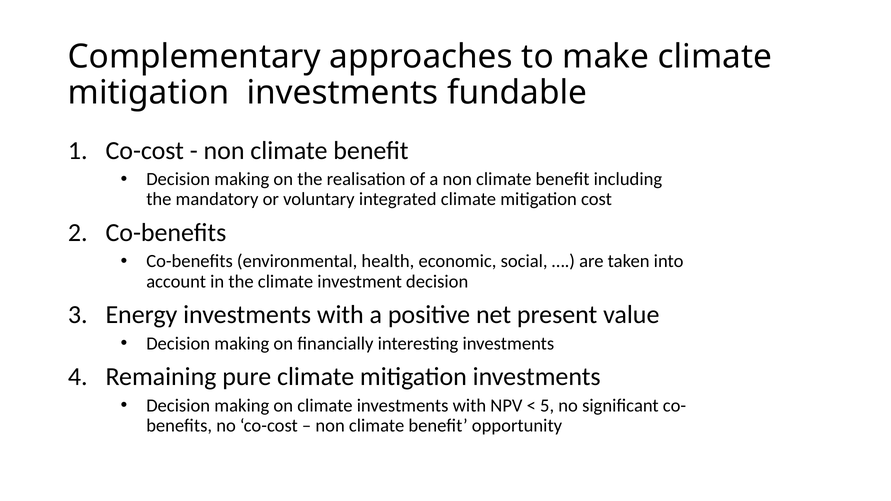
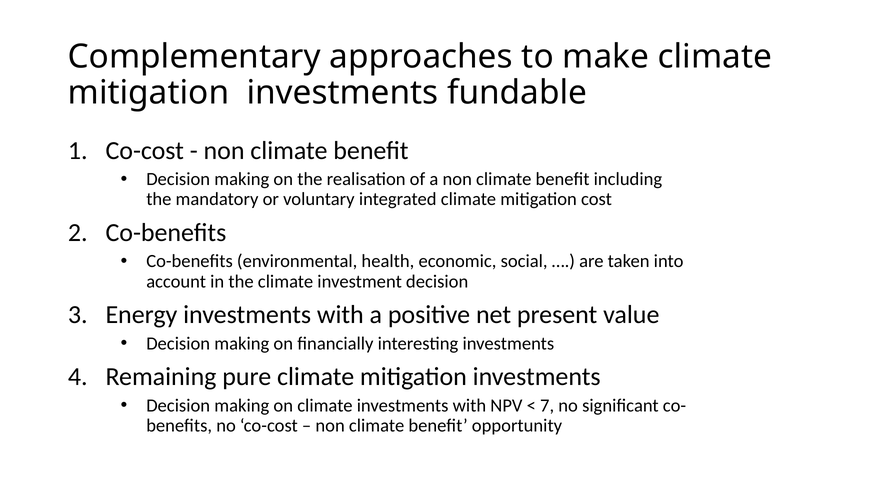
5: 5 -> 7 (547, 406)
